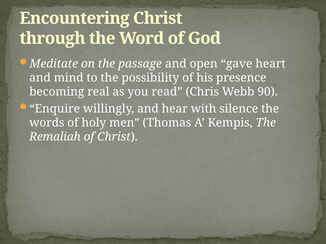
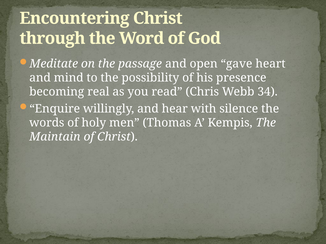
90: 90 -> 34 (268, 92)
Remaliah: Remaliah -> Maintain (55, 137)
